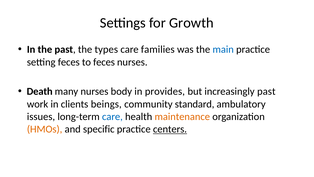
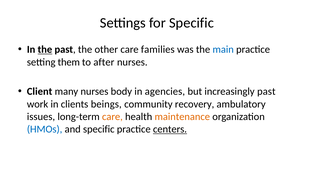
for Growth: Growth -> Specific (191, 23)
the underline: none -> present (45, 49)
types: types -> other (106, 49)
setting feces: feces -> them (69, 62)
to feces: feces -> after (104, 62)
Death: Death -> Client (40, 91)
provides: provides -> agencies (165, 91)
standard: standard -> recovery (195, 104)
care colour: blue -> orange (112, 116)
HMOs colour: orange -> blue (45, 129)
